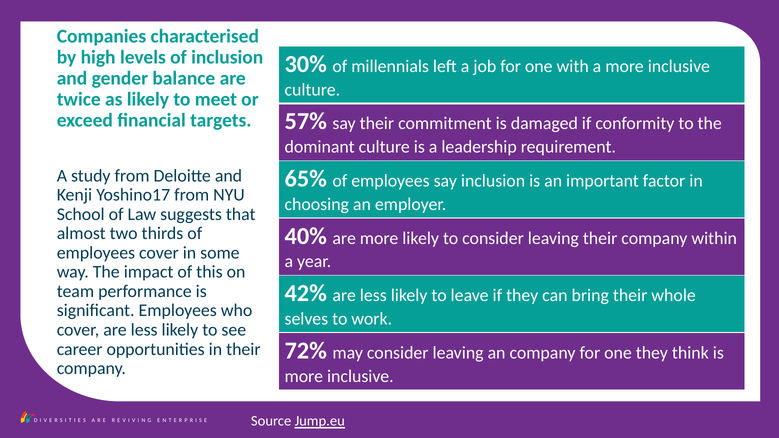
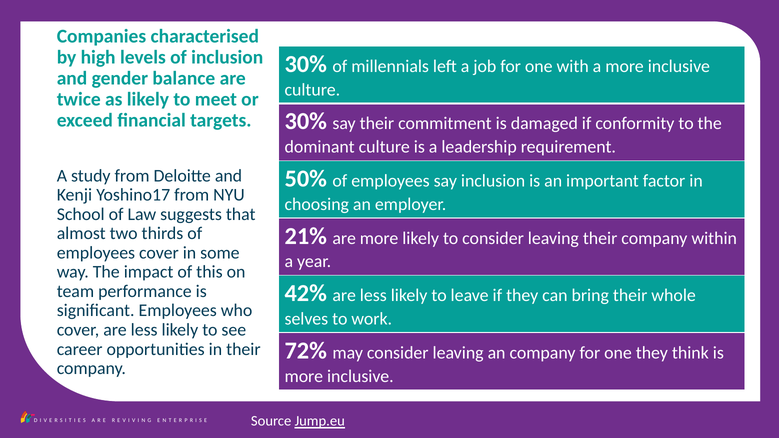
57%: 57% -> 30% (306, 121)
65%: 65% -> 50% (306, 179)
40%: 40% -> 21% (306, 236)
